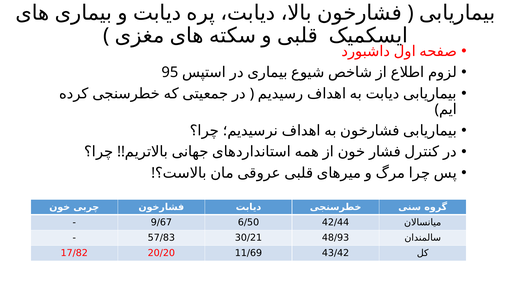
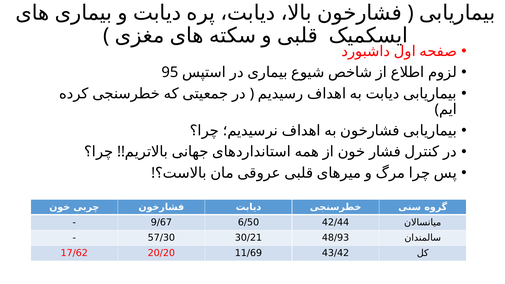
57/83: 57/83 -> 57/30 (161, 238)
17/82: 17/82 -> 17/62 (74, 253)
